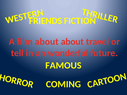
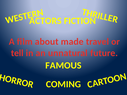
FRIENDS: FRIENDS -> ACTORS (45, 21)
about about: about -> made (72, 42)
wonderful: wonderful -> unnatural (68, 53)
